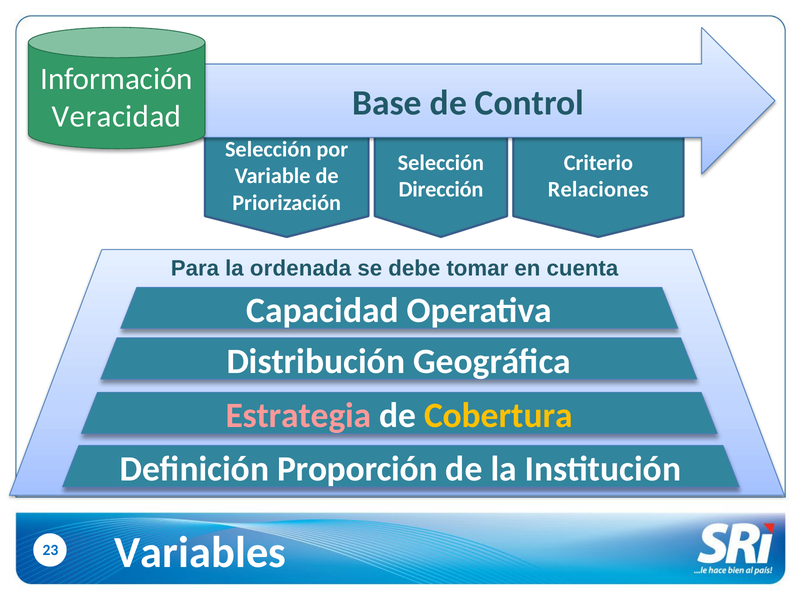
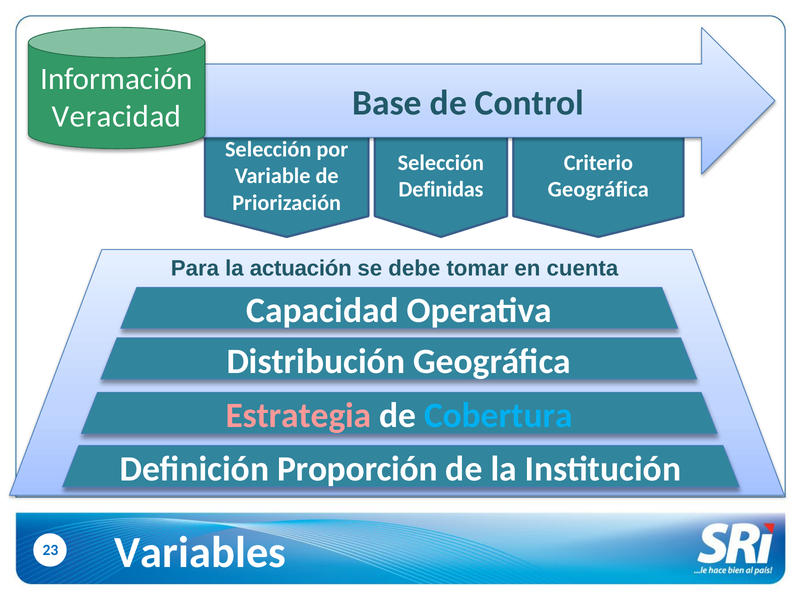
Dirección: Dirección -> Definidas (441, 189)
Relaciones: Relaciones -> Geográfica (598, 189)
ordenada: ordenada -> actuación (301, 268)
Cobertura colour: yellow -> light blue (498, 416)
